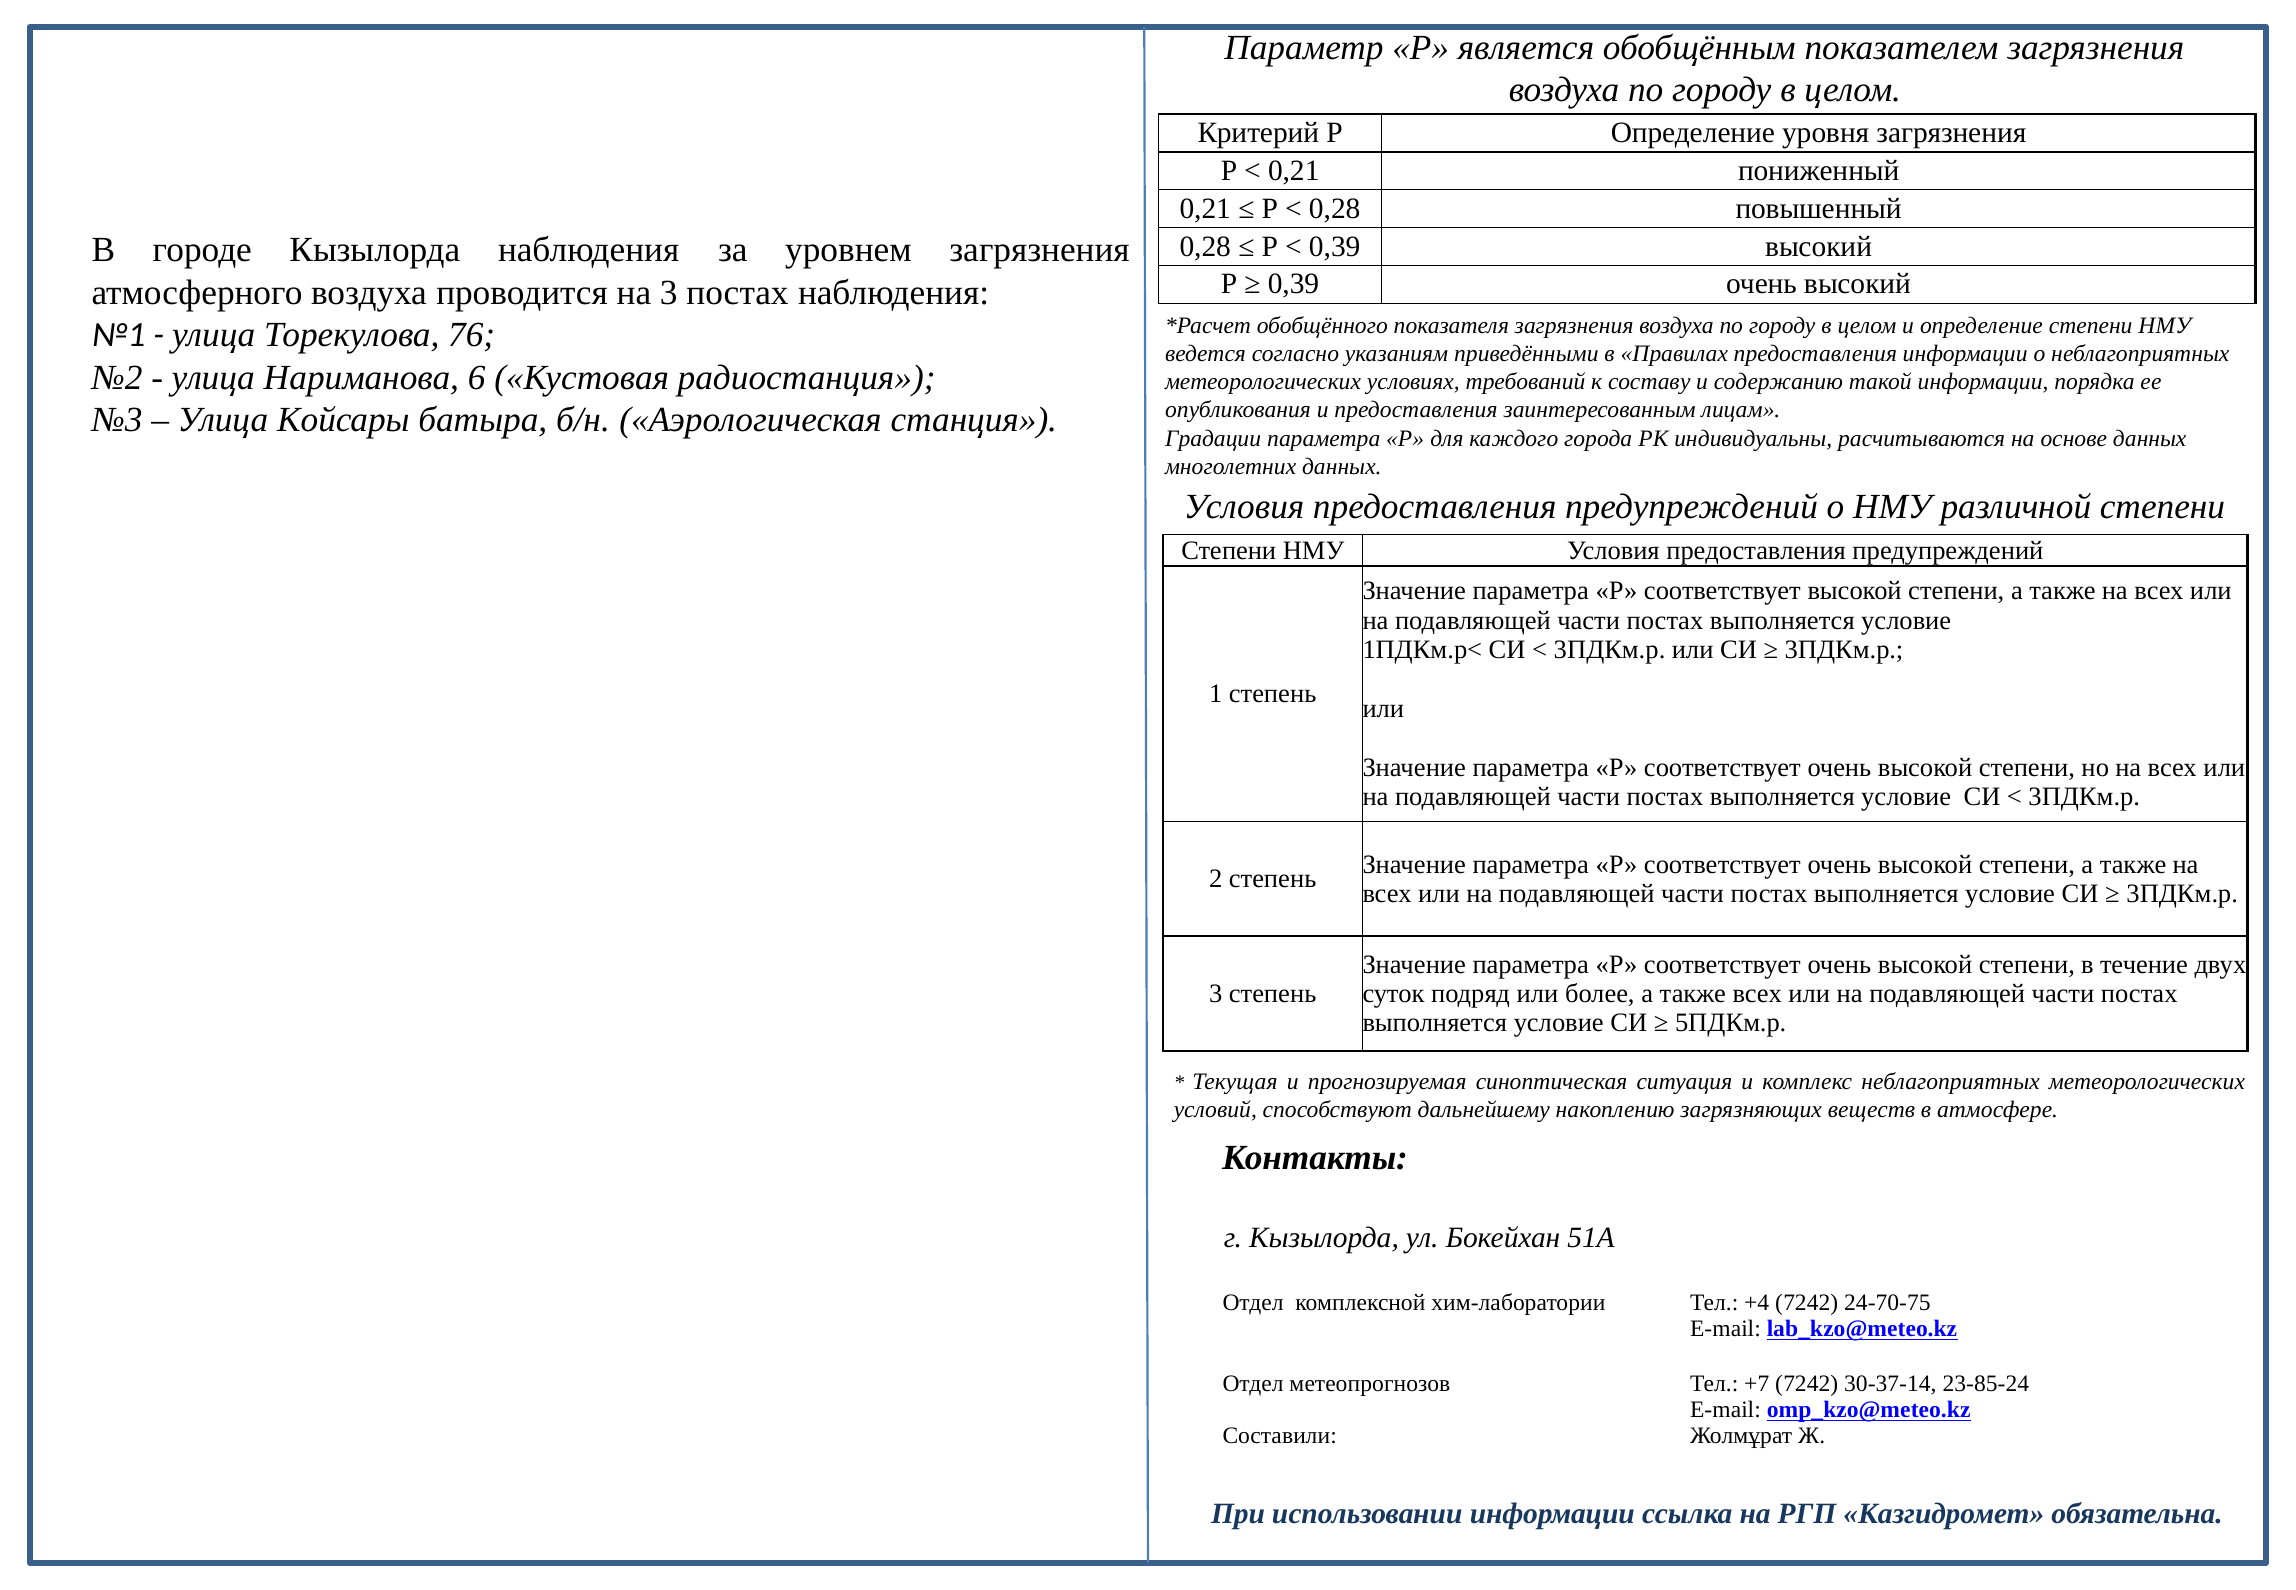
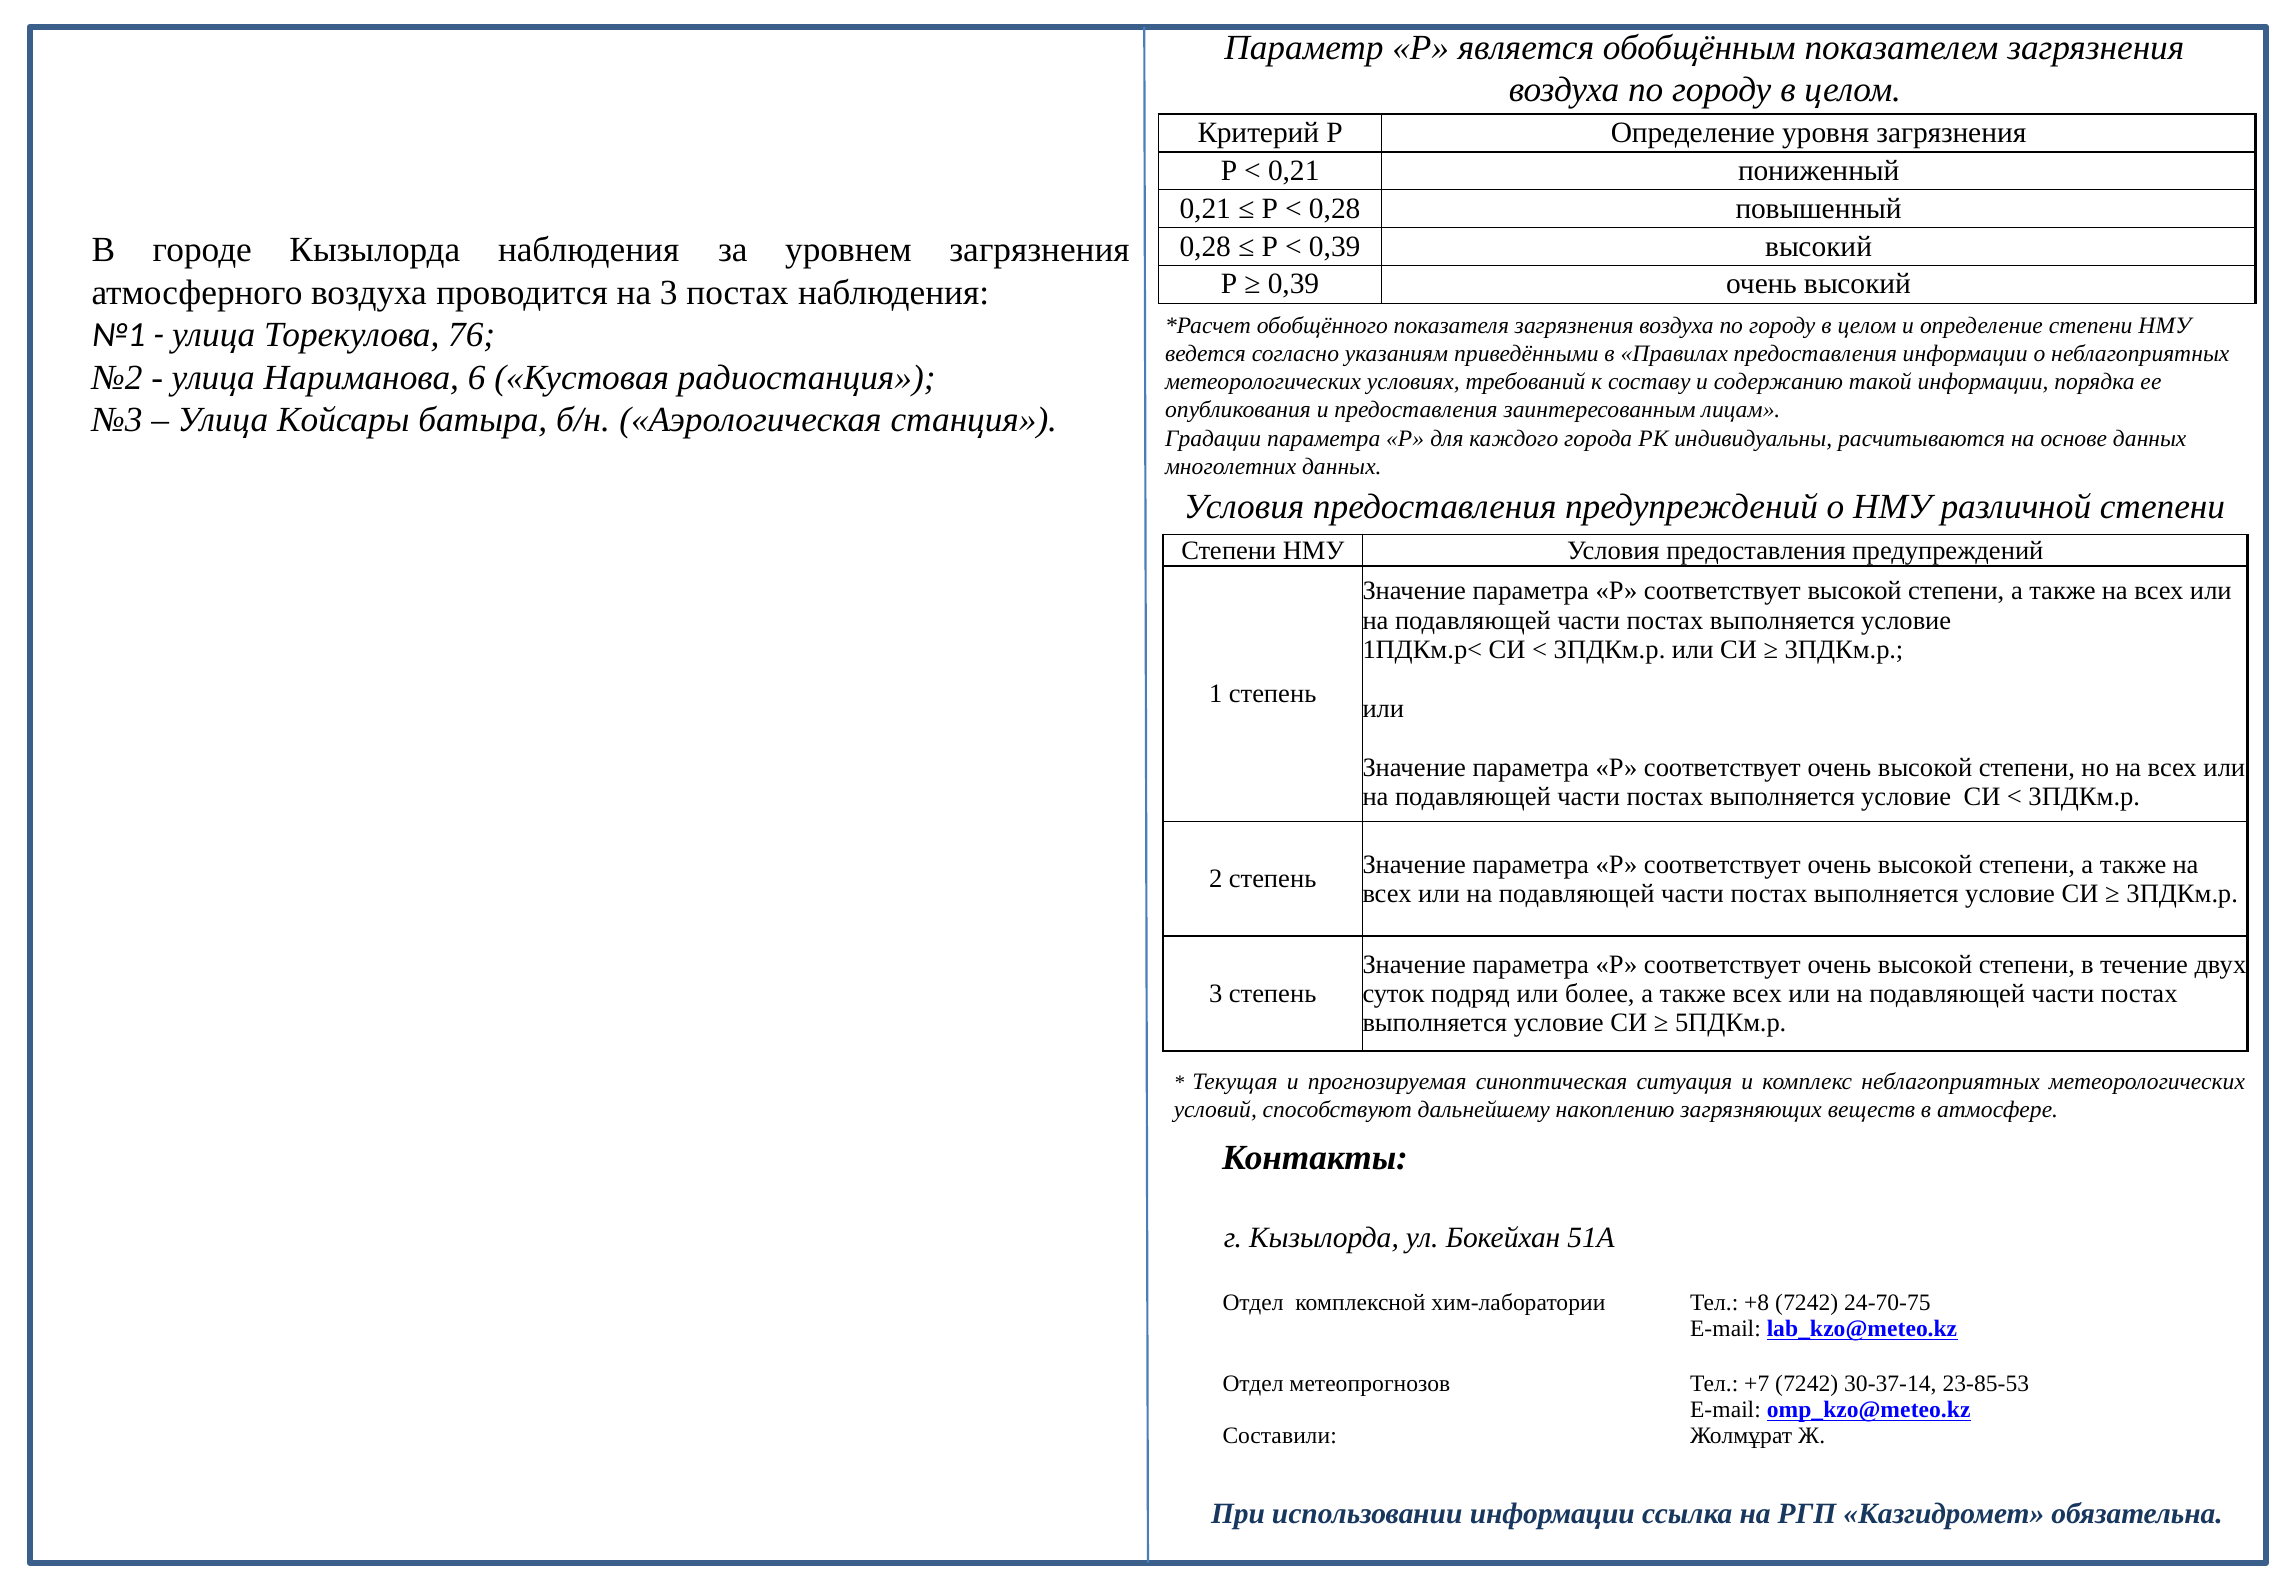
+4: +4 -> +8 (1757, 1303)
23-85-24: 23-85-24 -> 23-85-53 (1986, 1383)
